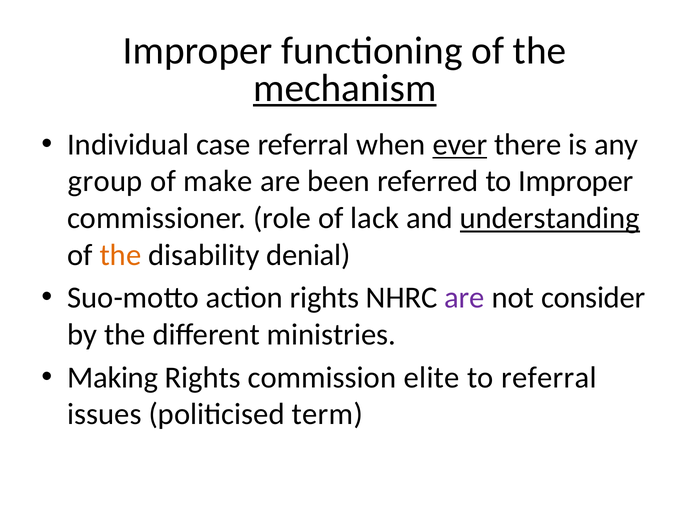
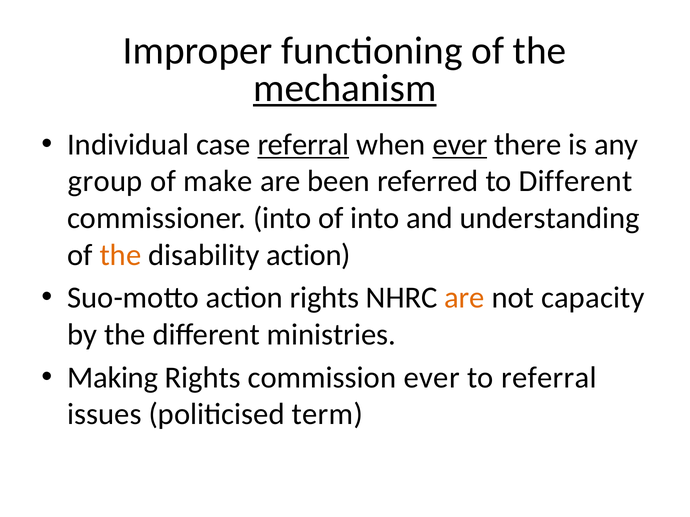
referral underline: none -> present (304, 145)
to Improper: Improper -> Different (576, 182)
commissioner role: role -> into (282, 218)
of lack: lack -> into (375, 218)
understanding underline: present -> none (550, 218)
disability denial: denial -> action (308, 255)
are colour: purple -> orange (464, 298)
consider: consider -> capacity (593, 298)
commission elite: elite -> ever (432, 378)
